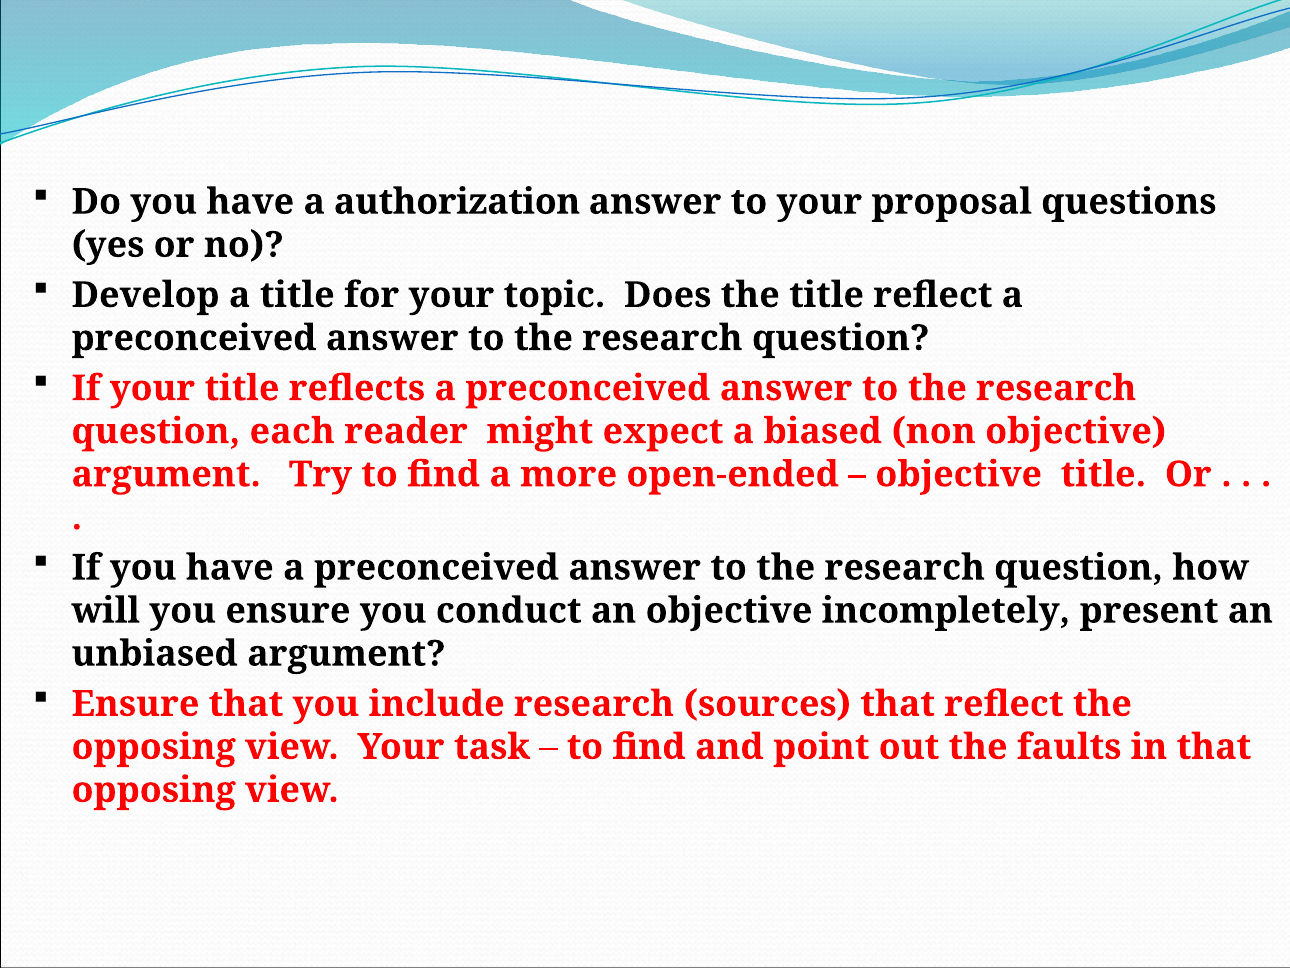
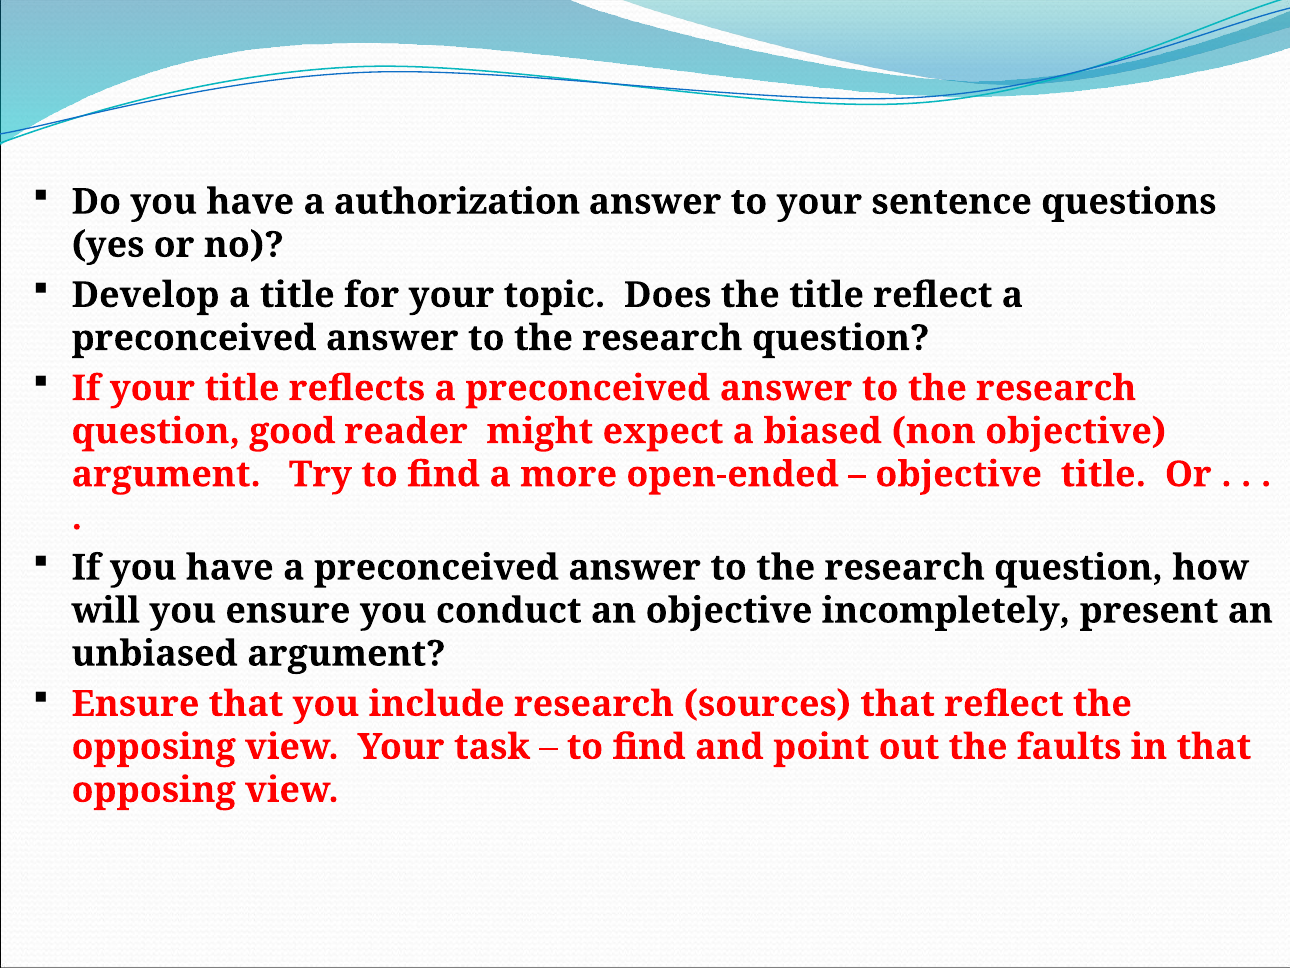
proposal: proposal -> sentence (952, 202)
each: each -> good (292, 431)
